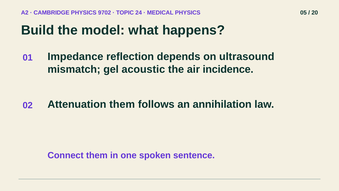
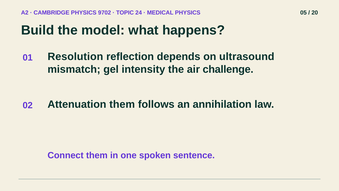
Impedance: Impedance -> Resolution (75, 57)
acoustic: acoustic -> intensity (143, 69)
incidence: incidence -> challenge (228, 69)
